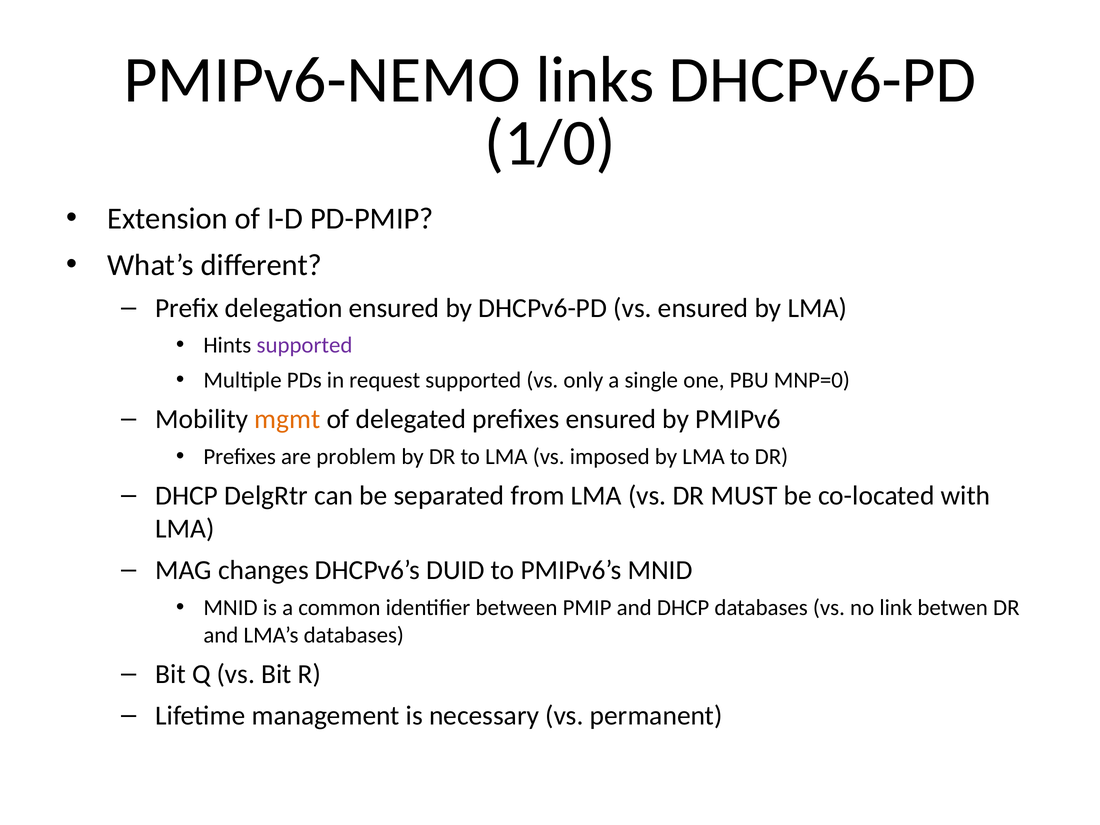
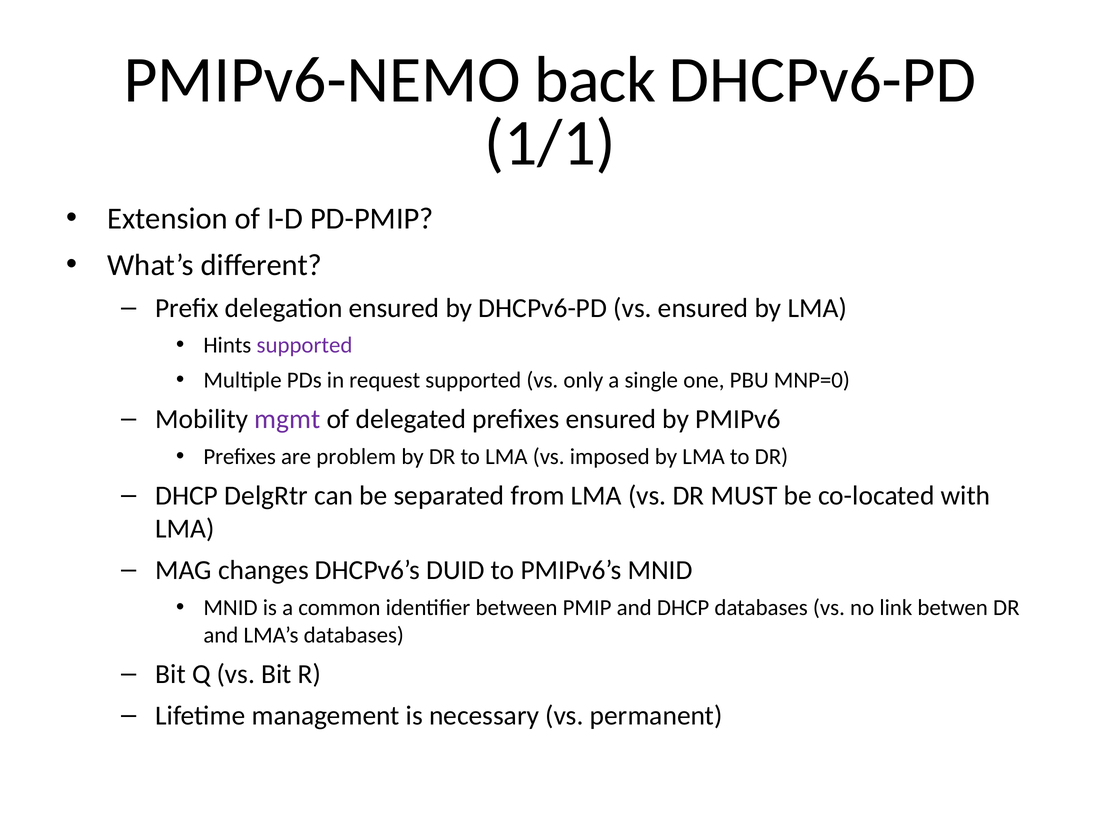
links: links -> back (595, 80)
1/0: 1/0 -> 1/1 (550, 143)
mgmt colour: orange -> purple (287, 419)
